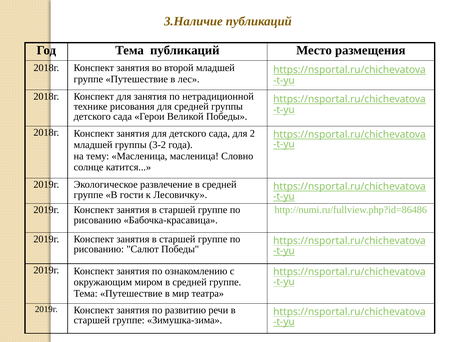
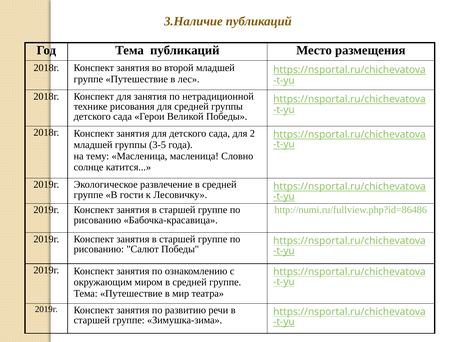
3-2: 3-2 -> 3-5 (158, 145)
